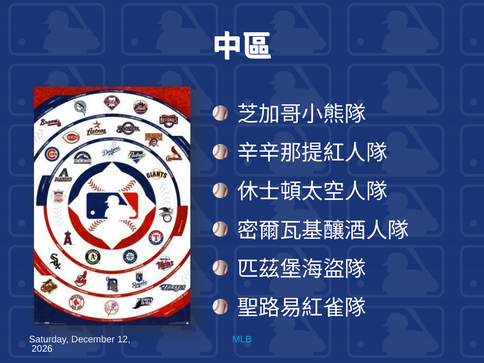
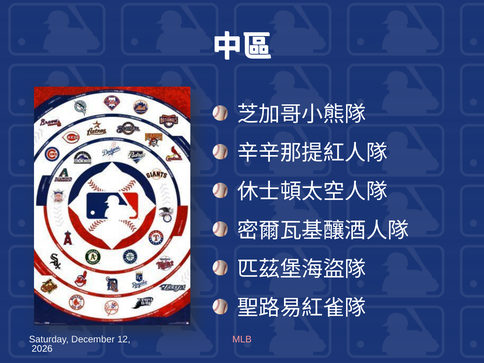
MLB colour: light blue -> pink (242, 339)
